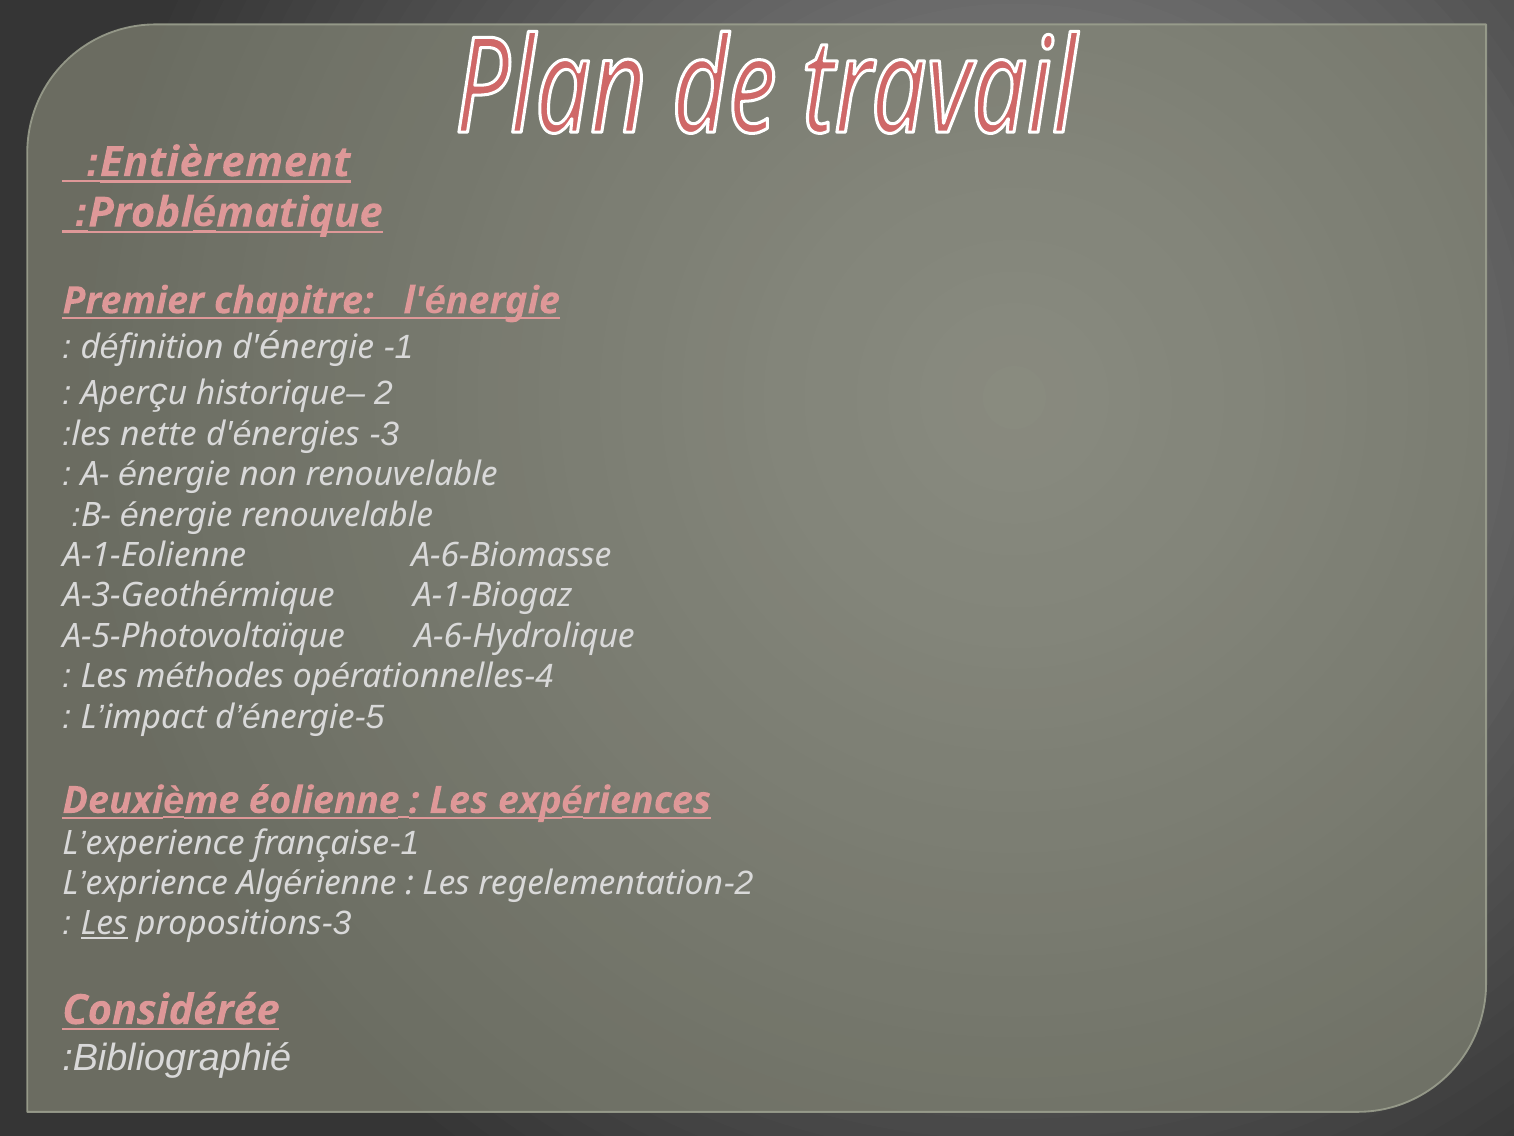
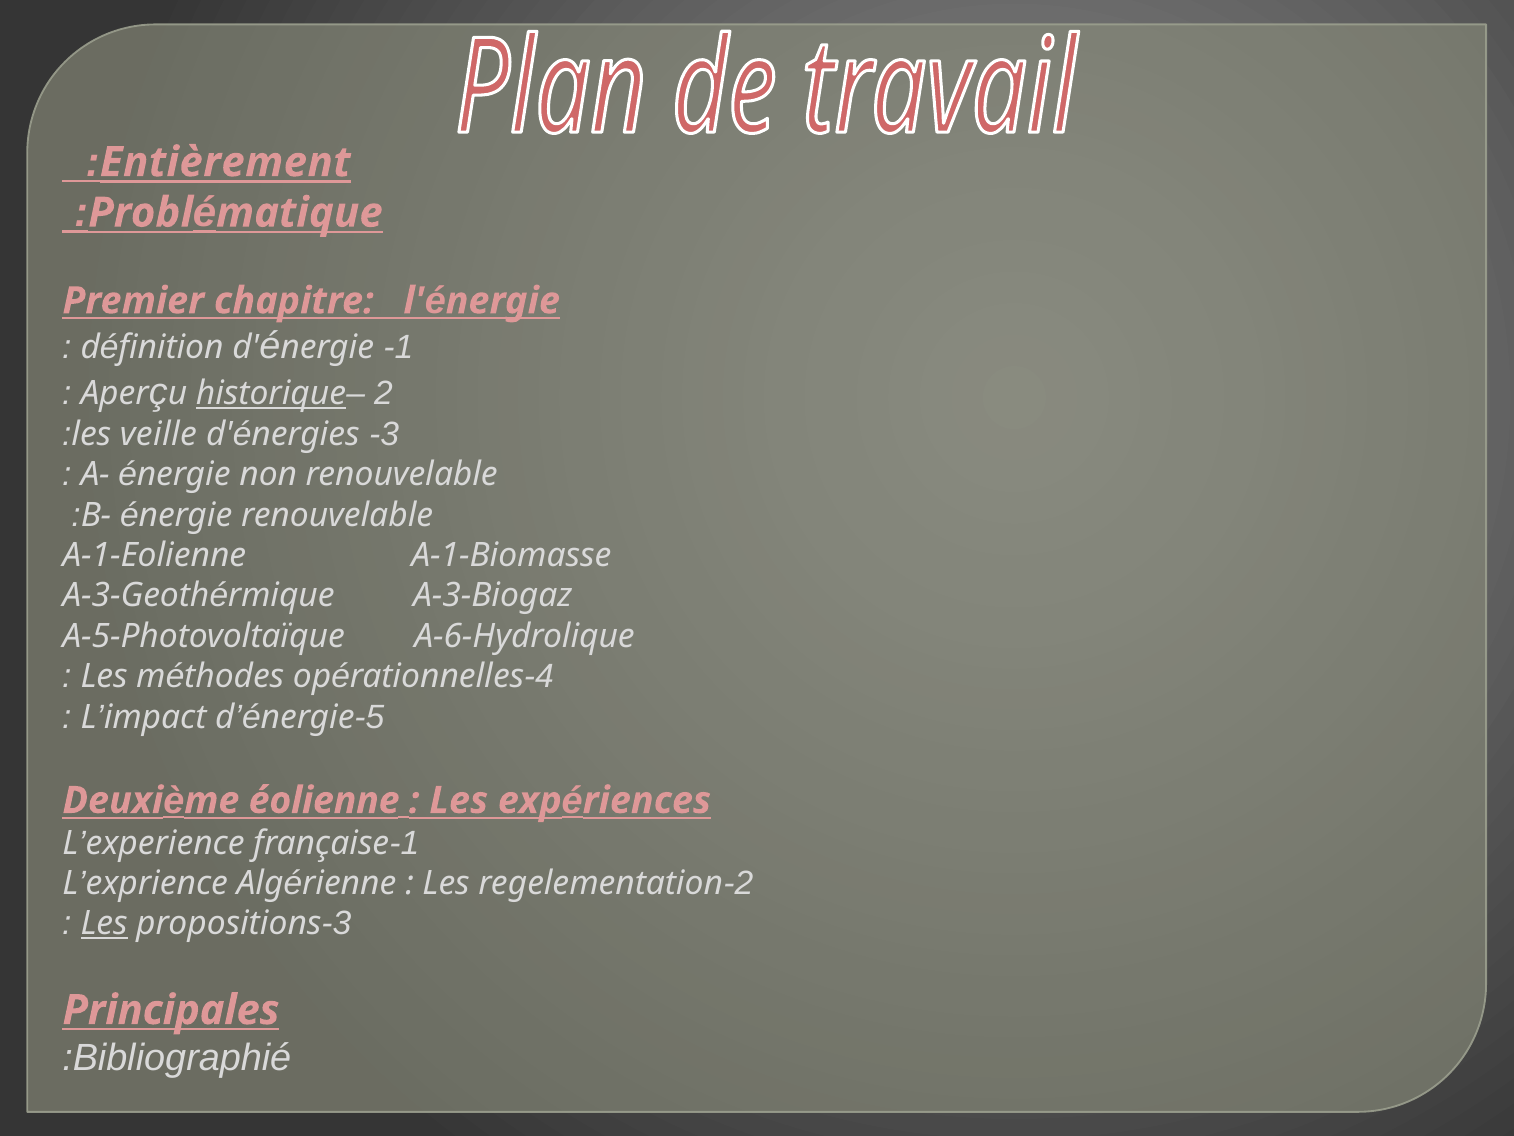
historique underline: none -> present (271, 393)
nette: nette -> veille (158, 434)
A-6-Biomasse: A-6-Biomasse -> A-1-Biomasse (511, 555)
A-1-Biogaz: A-1-Biogaz -> A-3-Biogaz (493, 596)
Considérée: Considérée -> Principales (171, 1010)
